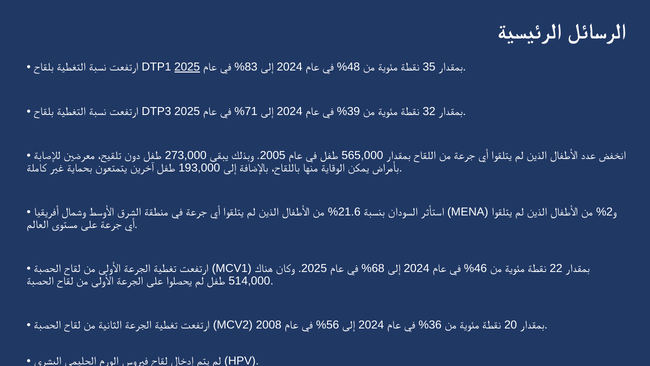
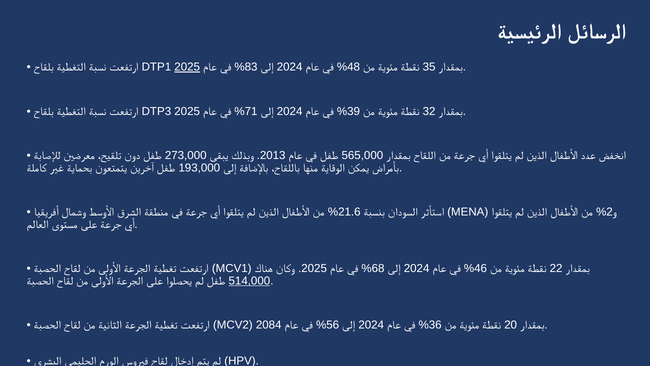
2005: 2005 -> 2013 (273, 155)
514,000 underline: none -> present (249, 281)
2008: 2008 -> 2084 (269, 325)
